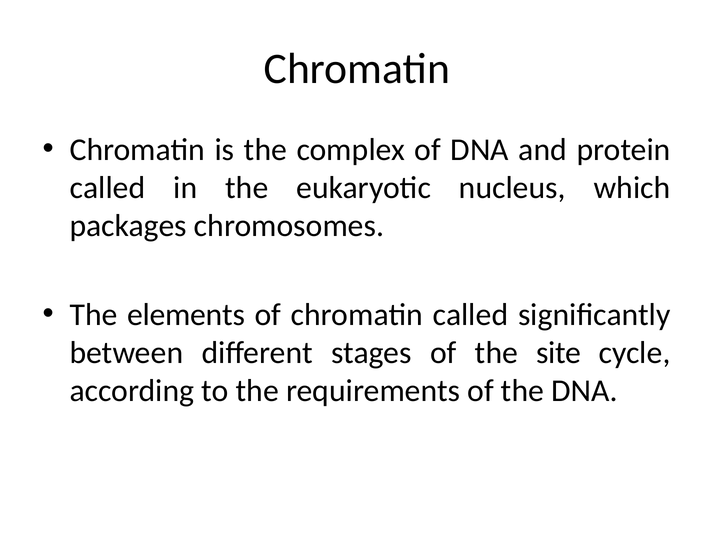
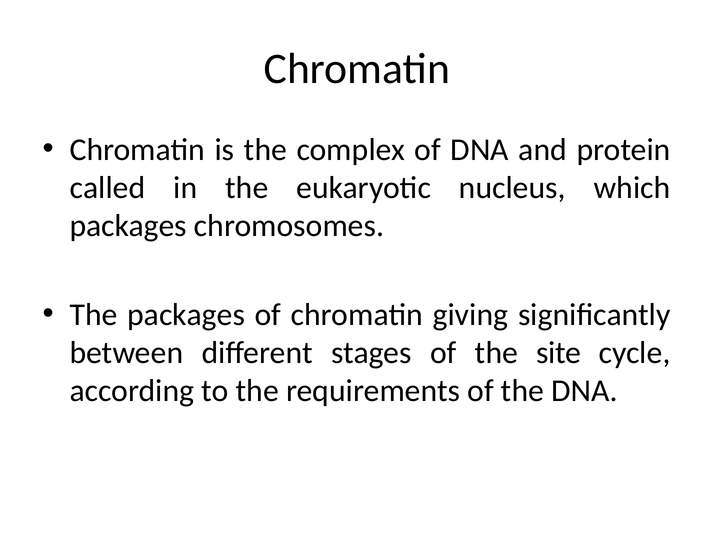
The elements: elements -> packages (186, 315)
chromatin called: called -> giving (470, 315)
